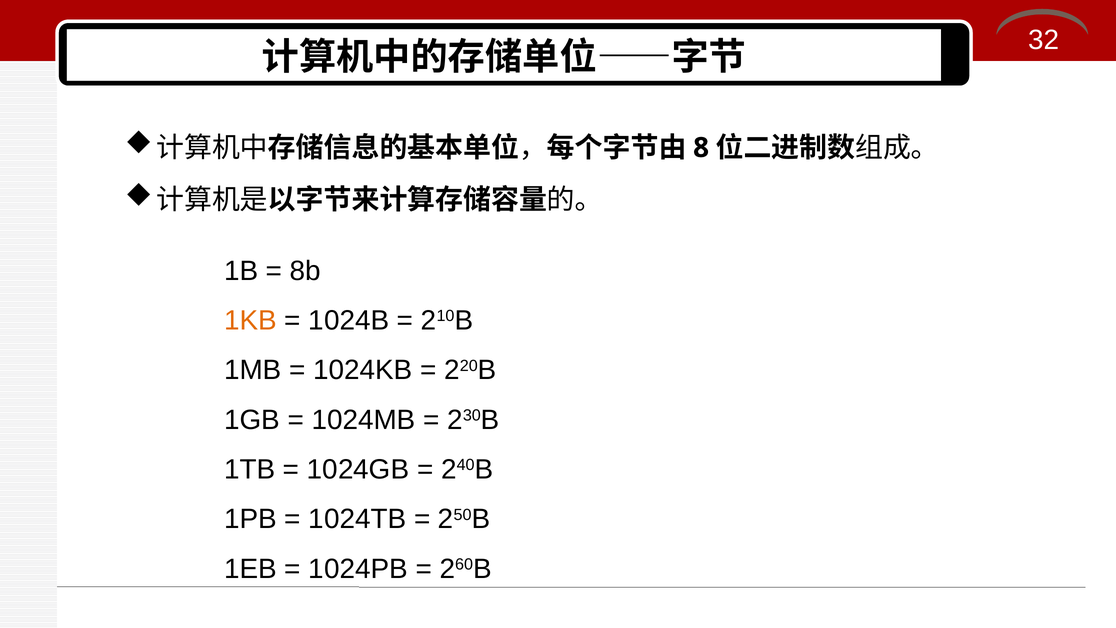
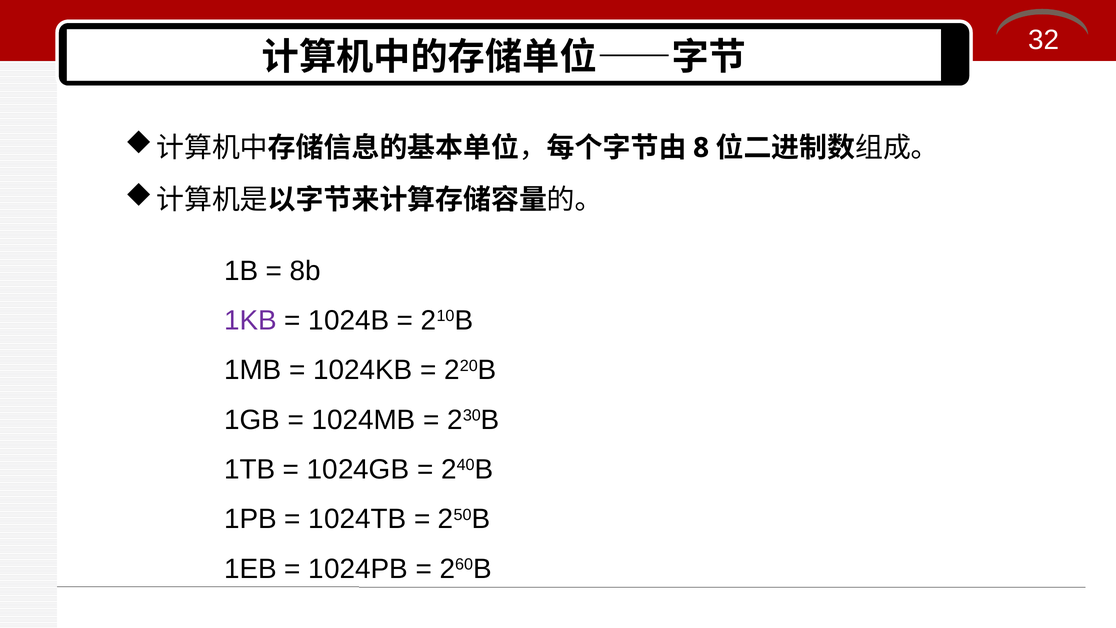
1KB colour: orange -> purple (250, 320)
